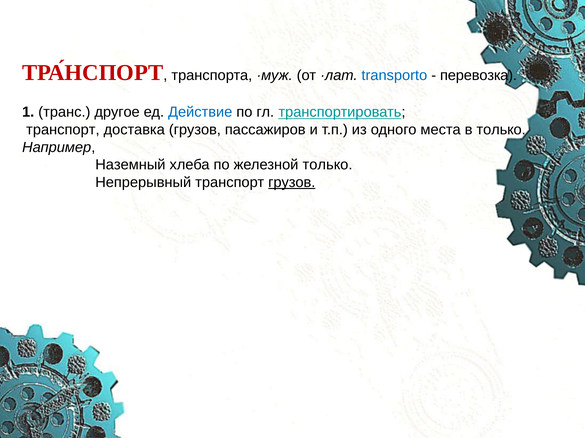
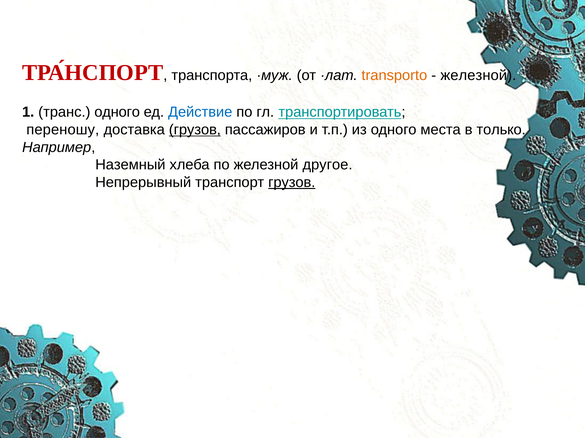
transporto colour: blue -> orange (394, 76)
перевозка: перевозка -> железной (478, 76)
транс другое: другое -> одного (117, 112)
транспорт: транспорт -> переношу (63, 130)
грузов underline: none -> present (195, 130)
железной только: только -> другое (328, 165)
